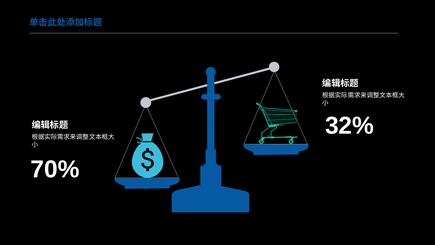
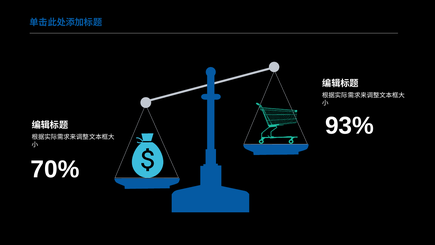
32%: 32% -> 93% (350, 126)
